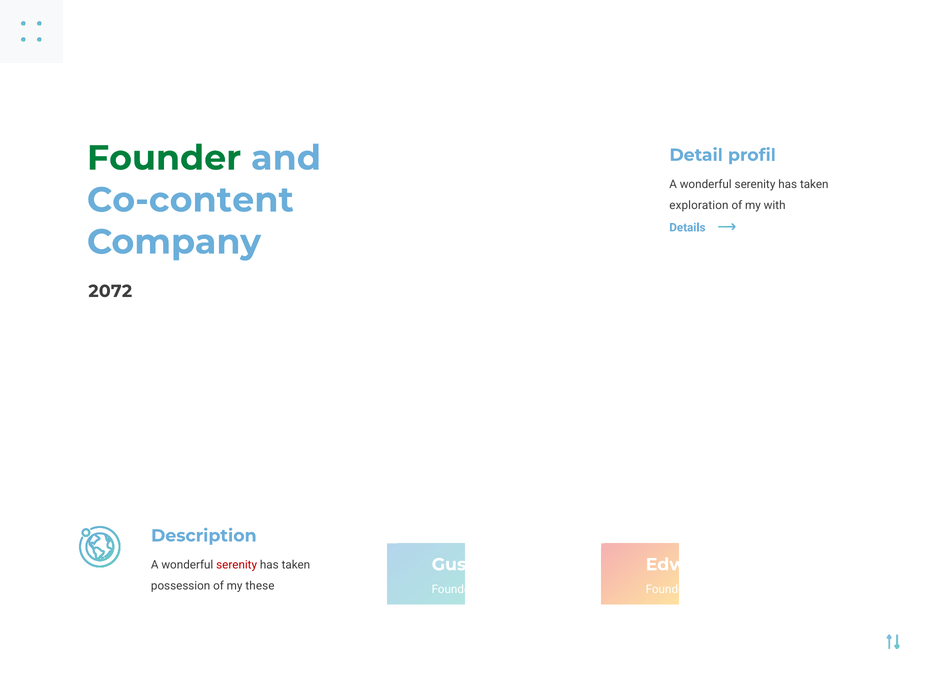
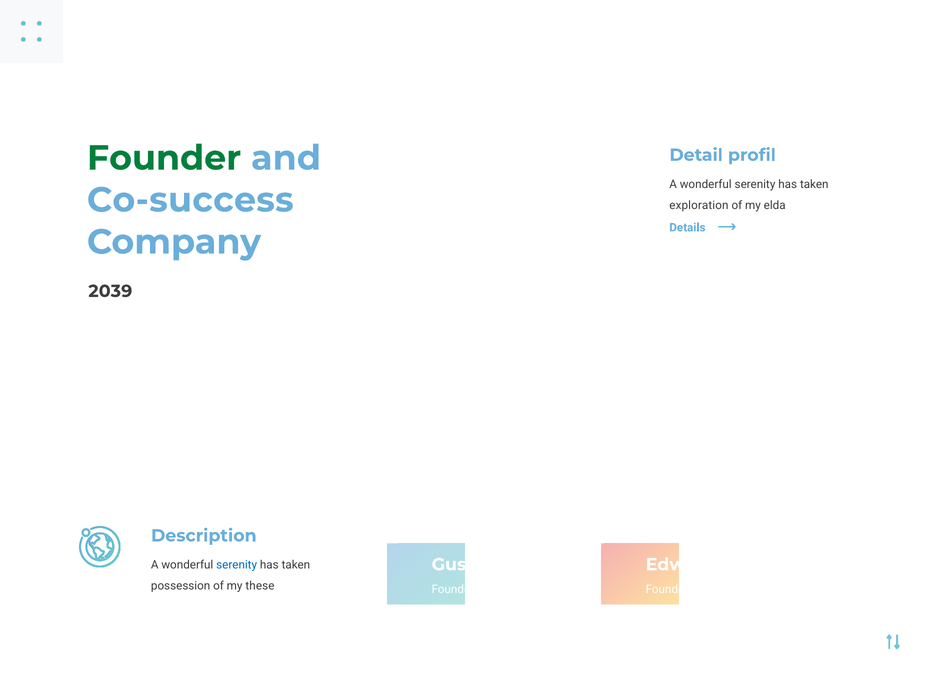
Co-content: Co-content -> Co-success (190, 200)
my with: with -> elda (775, 205)
2072: 2072 -> 2039 (110, 291)
serenity colour: red -> blue (237, 565)
